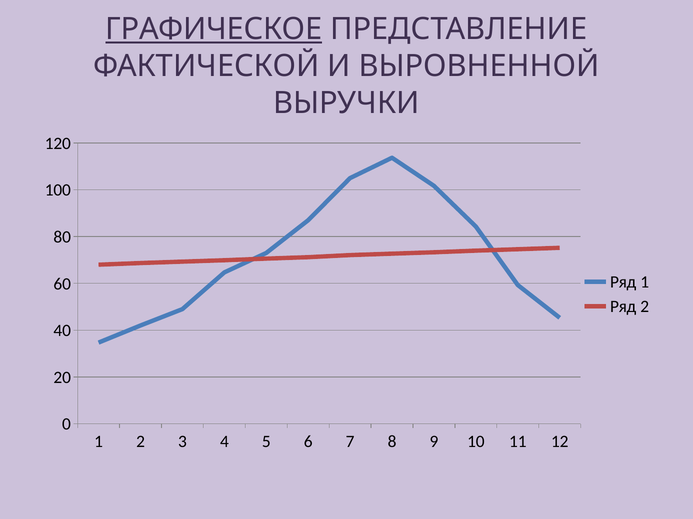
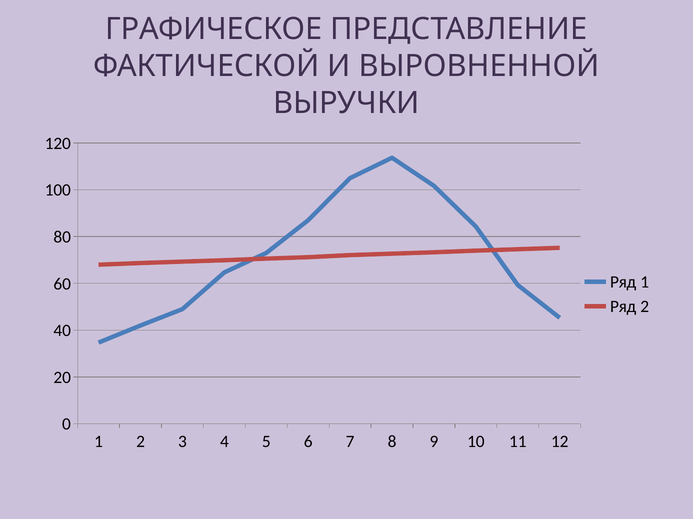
ГРАФИЧЕСКОЕ underline: present -> none (214, 29)
